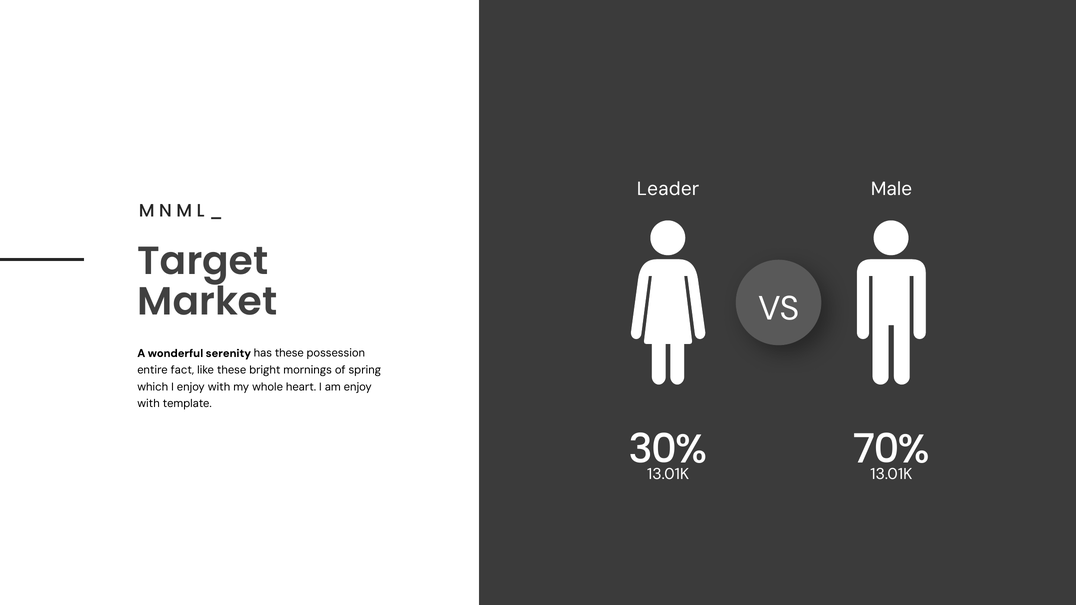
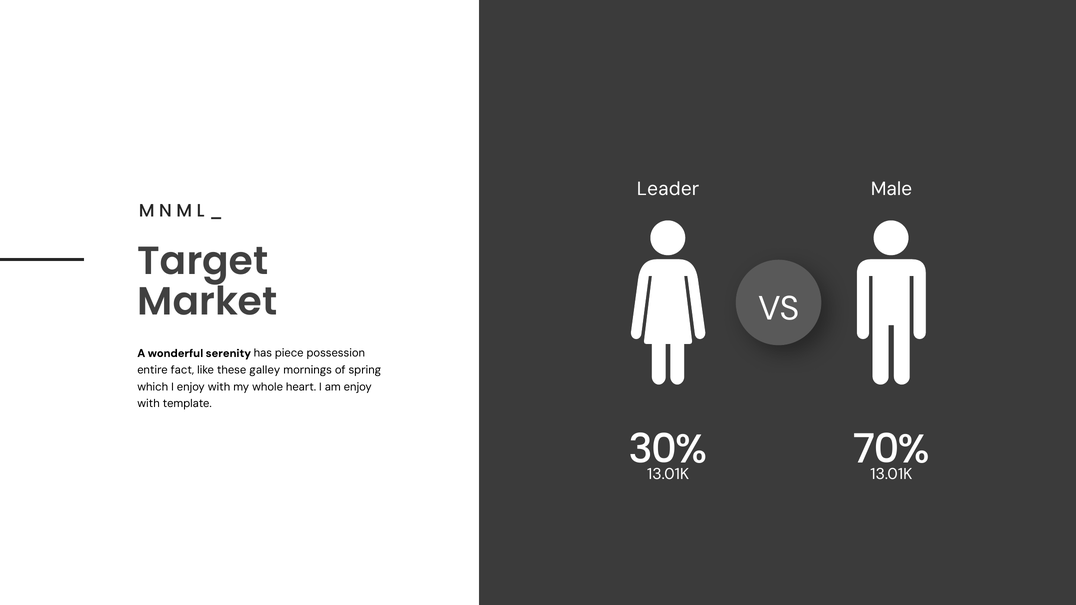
has these: these -> piece (289, 353)
bright: bright -> galley (265, 370)
